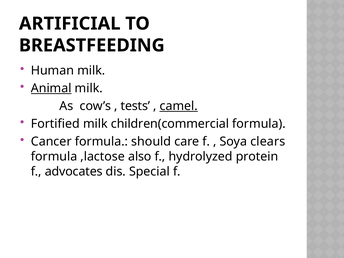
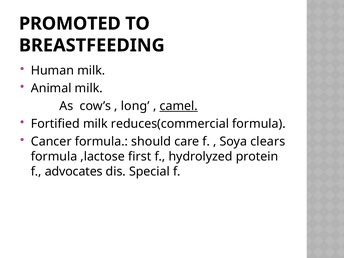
ARTIFICIAL: ARTIFICIAL -> PROMOTED (70, 24)
Animal underline: present -> none (51, 88)
tests: tests -> long (135, 106)
children(commercial: children(commercial -> reduces(commercial (170, 124)
also: also -> first (140, 157)
